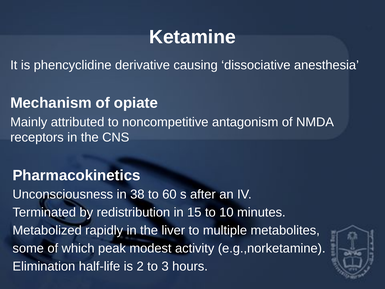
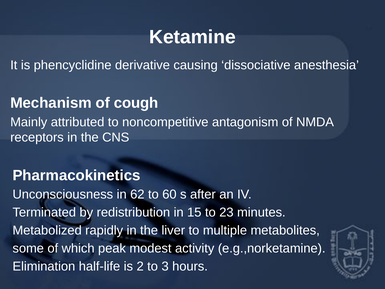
opiate: opiate -> cough (136, 103)
38: 38 -> 62 (137, 194)
10: 10 -> 23 (226, 212)
